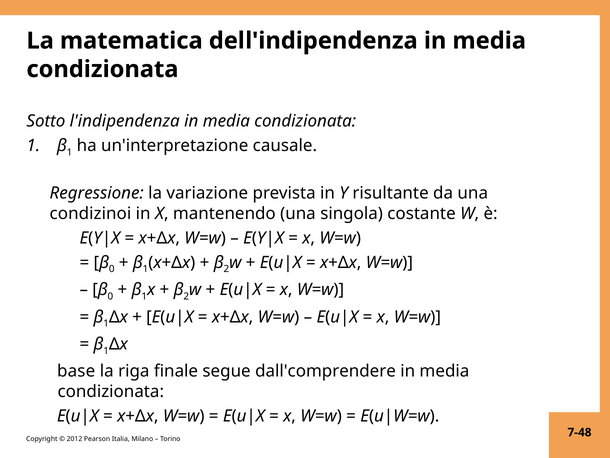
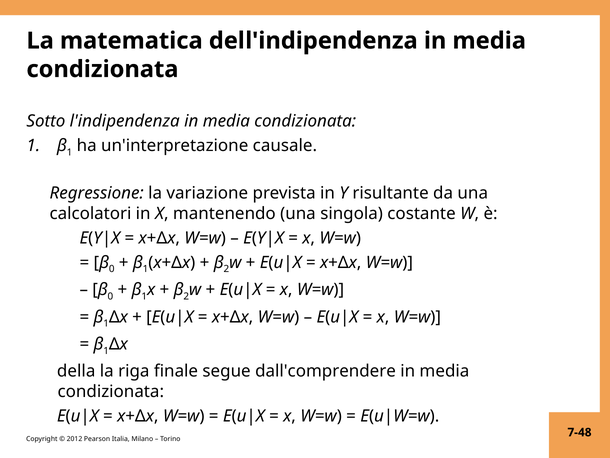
condizinoi: condizinoi -> calcolatori (91, 213)
base: base -> della (76, 371)
